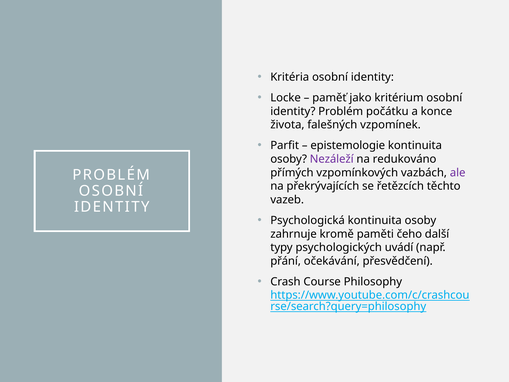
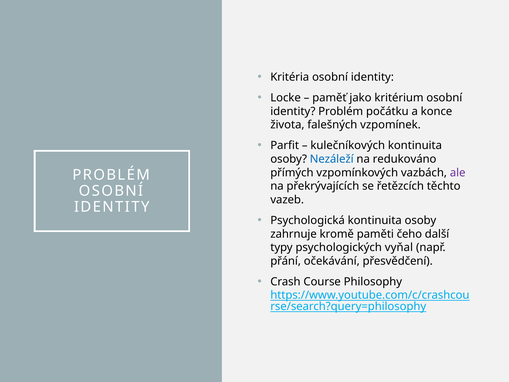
epistemologie: epistemologie -> kulečníkových (348, 145)
Nezáleží colour: purple -> blue (332, 159)
uvádí: uvádí -> vyňal (399, 247)
